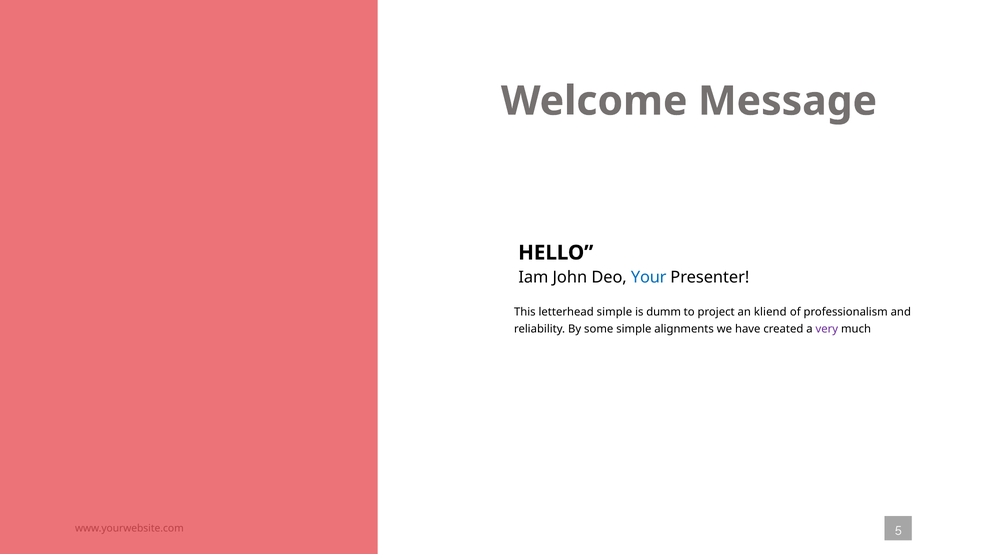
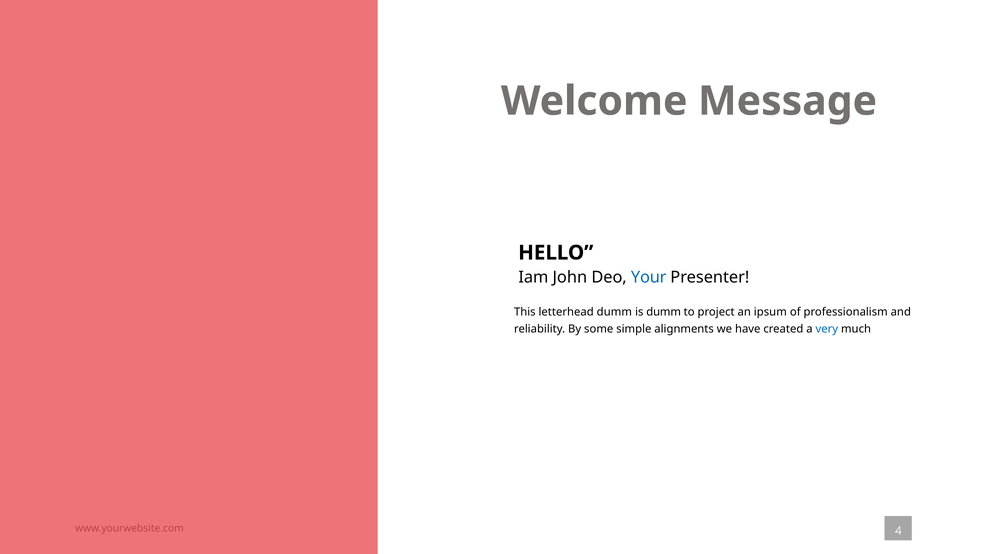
letterhead simple: simple -> dumm (614, 312)
kliend: kliend -> ipsum (770, 312)
very colour: purple -> blue (827, 329)
5: 5 -> 4 (898, 529)
